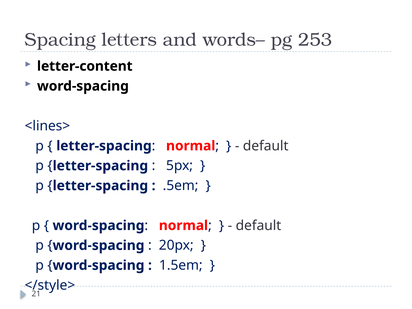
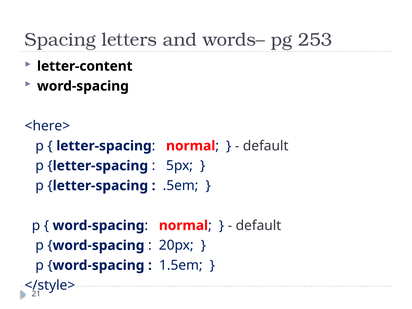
<lines>: <lines> -> <here> (47, 126)
